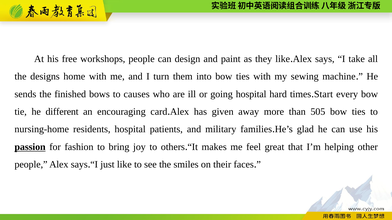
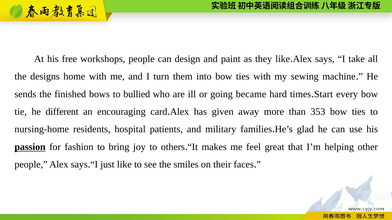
causes: causes -> bullied (137, 94)
going hospital: hospital -> became (251, 94)
505: 505 -> 353 (318, 112)
